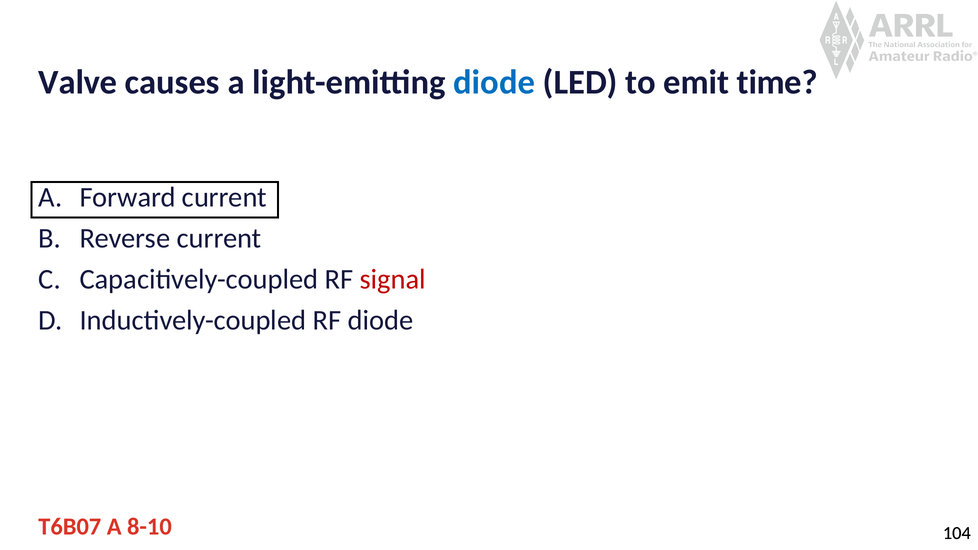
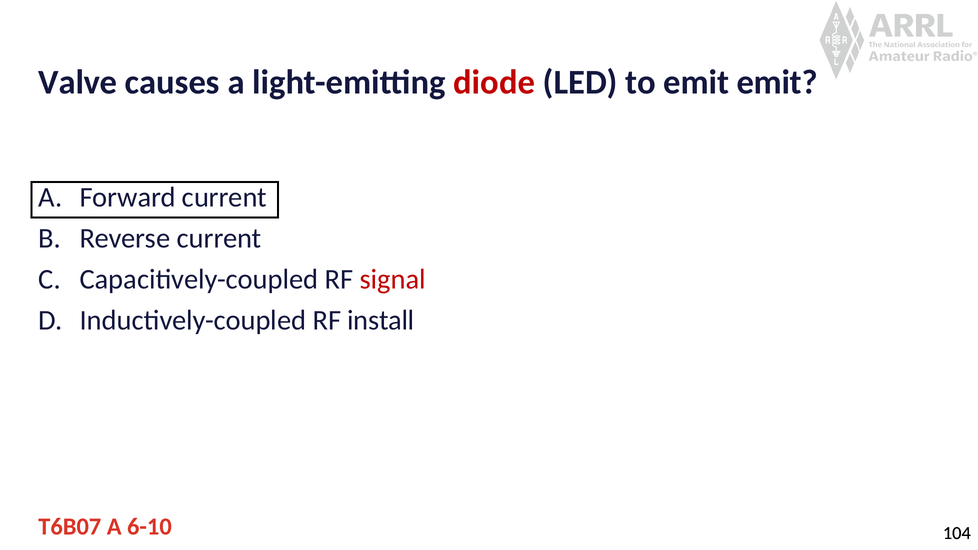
diode colour: blue -> red (494, 82)
emit time: time -> emit (777, 82)
RF diode: diode -> install (381, 321)
8-10: 8-10 -> 6-10 (149, 527)
